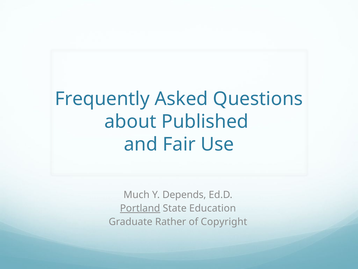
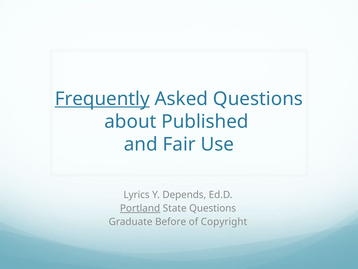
Frequently underline: none -> present (102, 99)
Much: Much -> Lyrics (137, 195)
State Education: Education -> Questions (213, 208)
Rather: Rather -> Before (171, 221)
